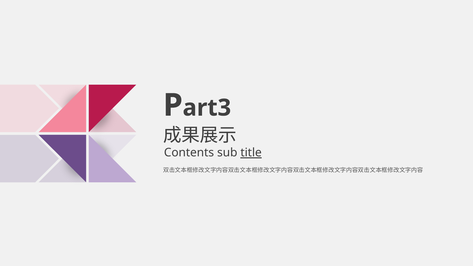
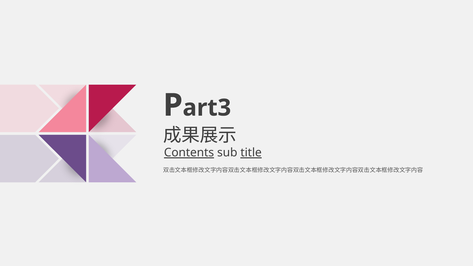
Contents underline: none -> present (189, 153)
